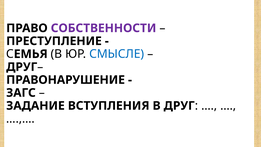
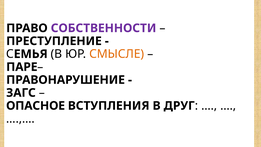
СМЫСЛЕ colour: blue -> orange (117, 54)
ДРУГ: ДРУГ -> ПАРЕ (22, 67)
ЗАДАНИЕ: ЗАДАНИЕ -> ОПАСНОЕ (36, 106)
